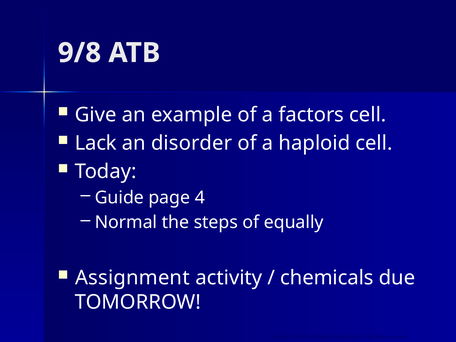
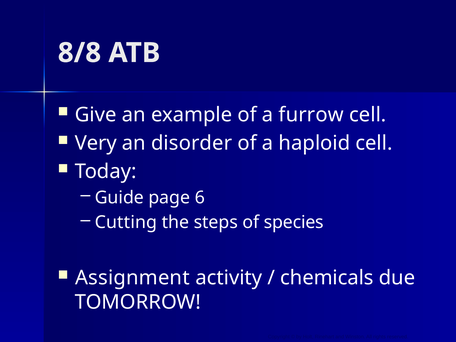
9/8: 9/8 -> 8/8 (79, 53)
factors: factors -> furrow (311, 115)
Lack: Lack -> Very (96, 143)
4: 4 -> 6 (200, 198)
Normal: Normal -> Cutting (126, 222)
equally: equally -> species (294, 222)
